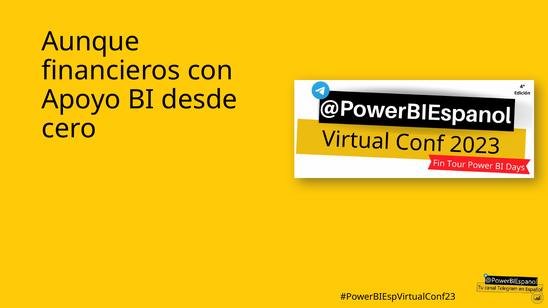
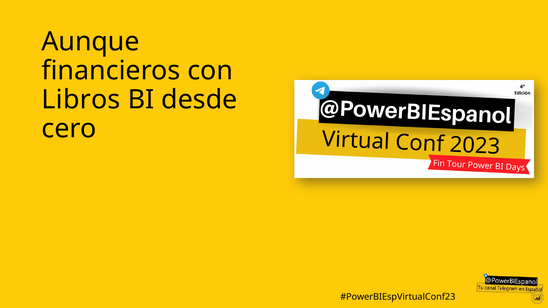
Apoyo: Apoyo -> Libros (81, 100)
